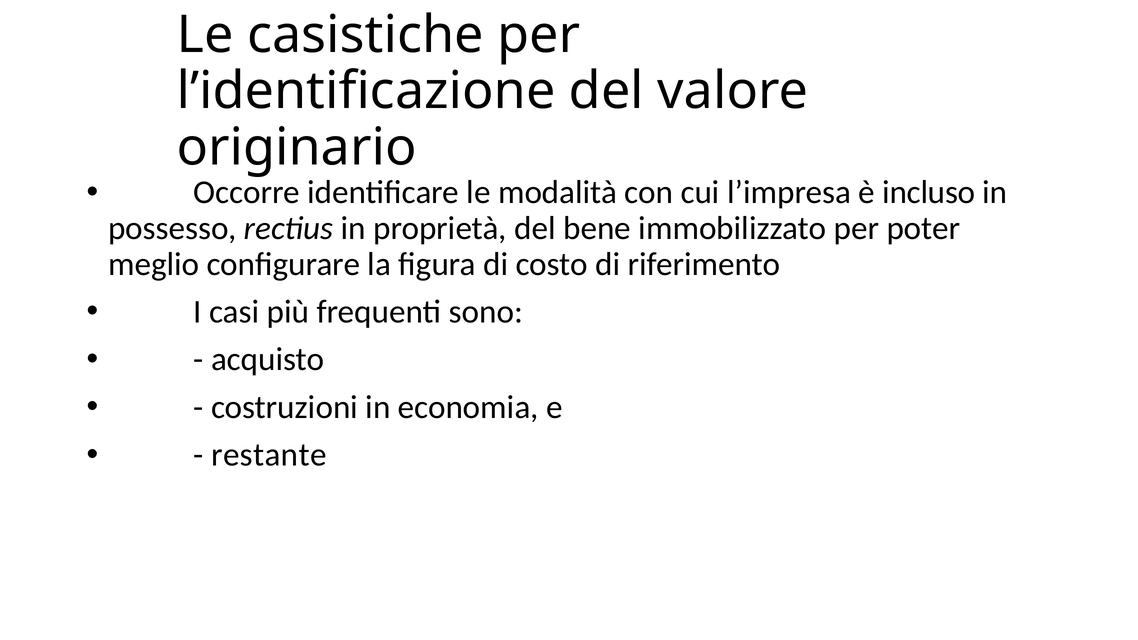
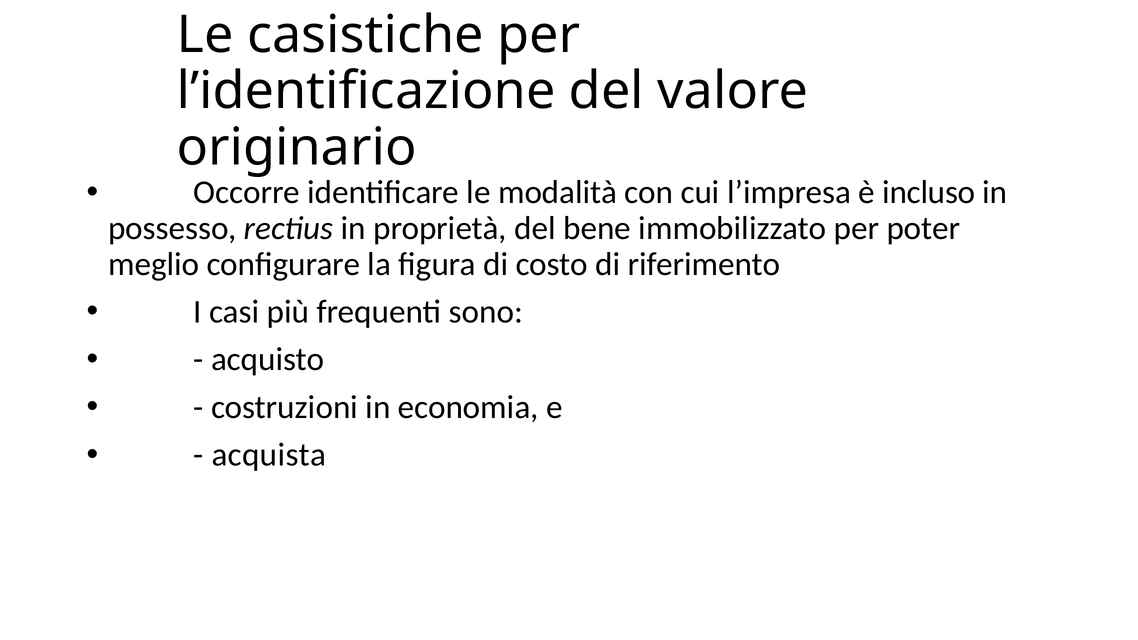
restante: restante -> acquista (269, 455)
